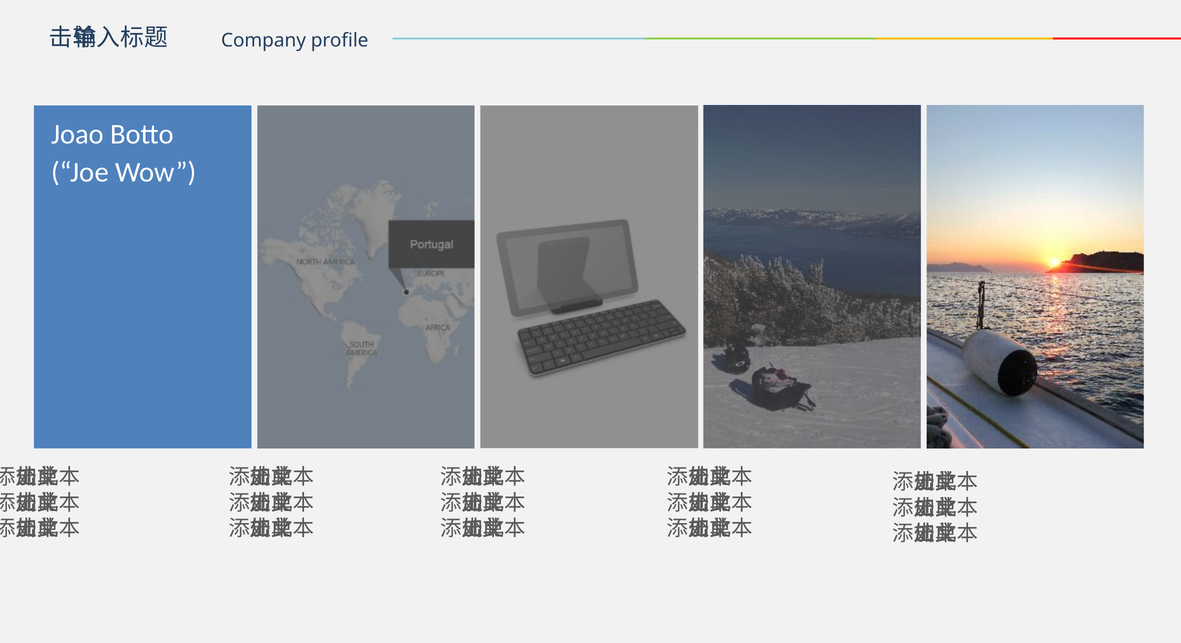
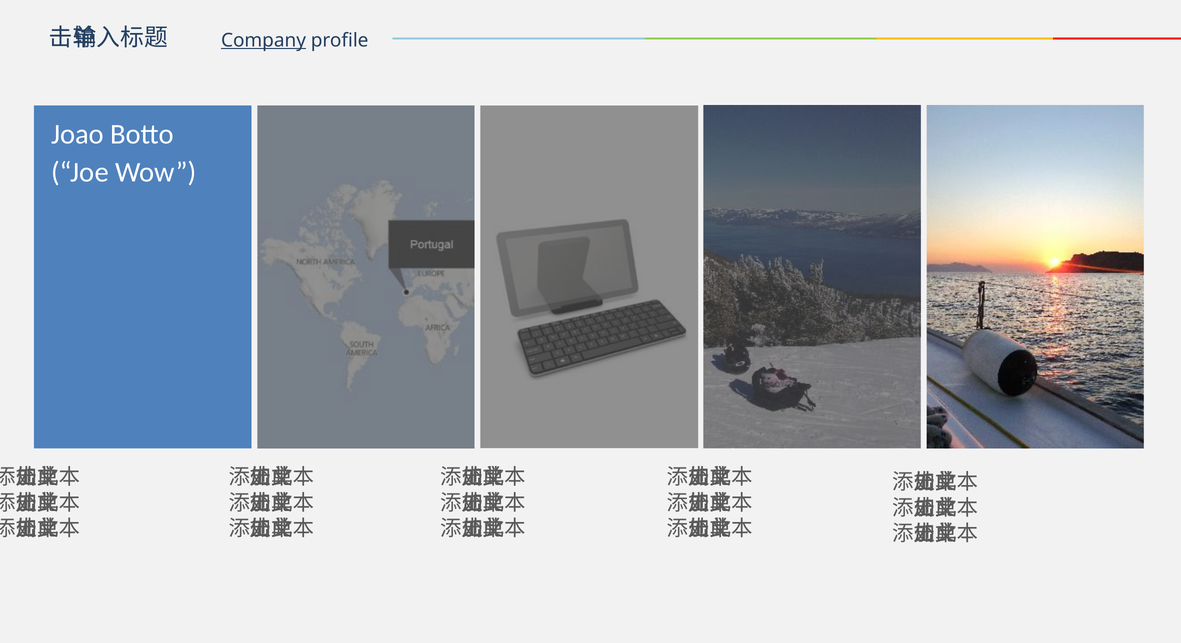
Company underline: none -> present (263, 40)
